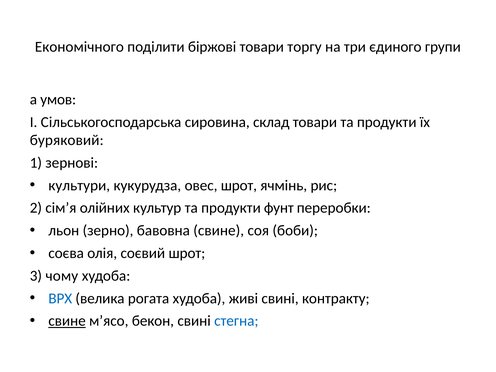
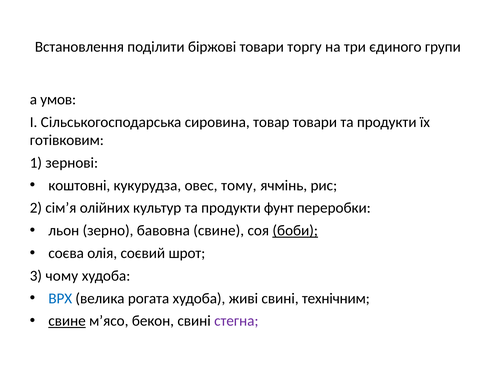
Економічного: Економічного -> Встановлення (79, 47)
склад: склад -> товар (271, 122)
буряковий: буряковий -> готівковим (67, 140)
культури: культури -> коштовні (79, 185)
овес шрот: шрот -> тому (239, 185)
боби underline: none -> present (295, 231)
контракту: контракту -> технічним (336, 298)
стегна colour: blue -> purple (236, 321)
